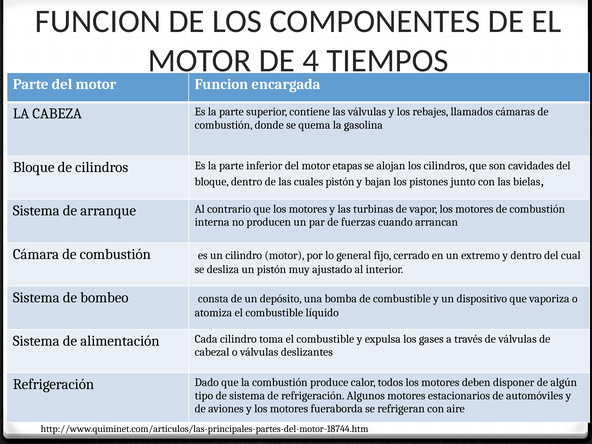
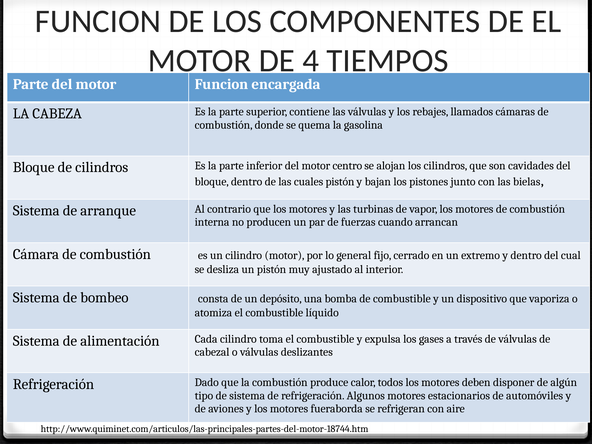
etapas: etapas -> centro (347, 166)
